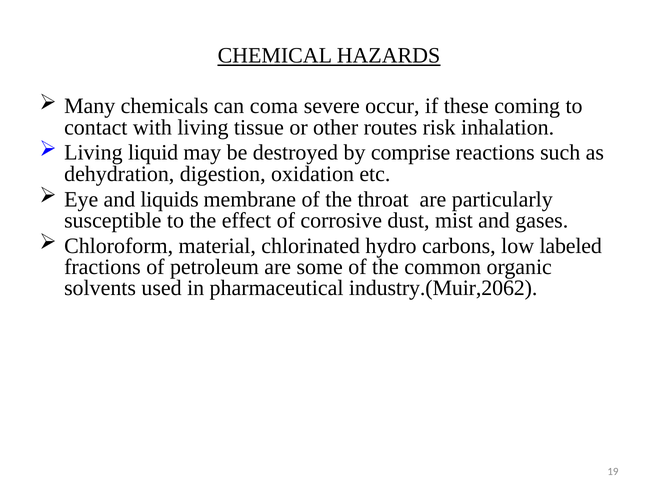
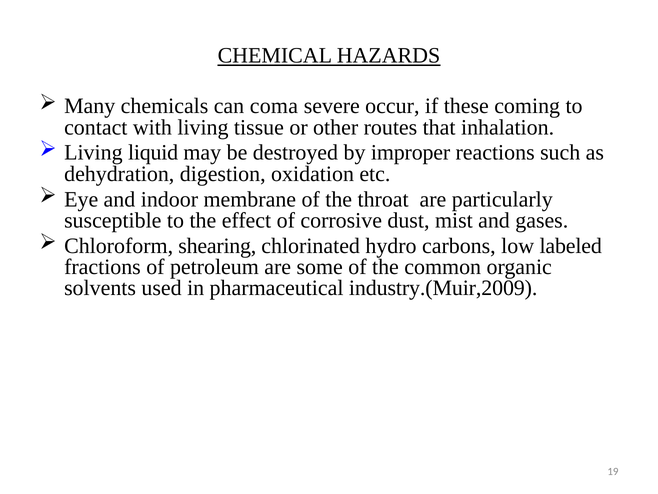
risk: risk -> that (439, 127)
comprise: comprise -> improper (411, 153)
liquids: liquids -> indoor (169, 199)
material: material -> shearing (217, 246)
industry.(Muir,2062: industry.(Muir,2062 -> industry.(Muir,2009 (443, 288)
